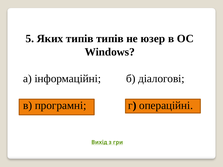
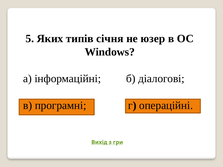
типів типів: типів -> січня (110, 39)
